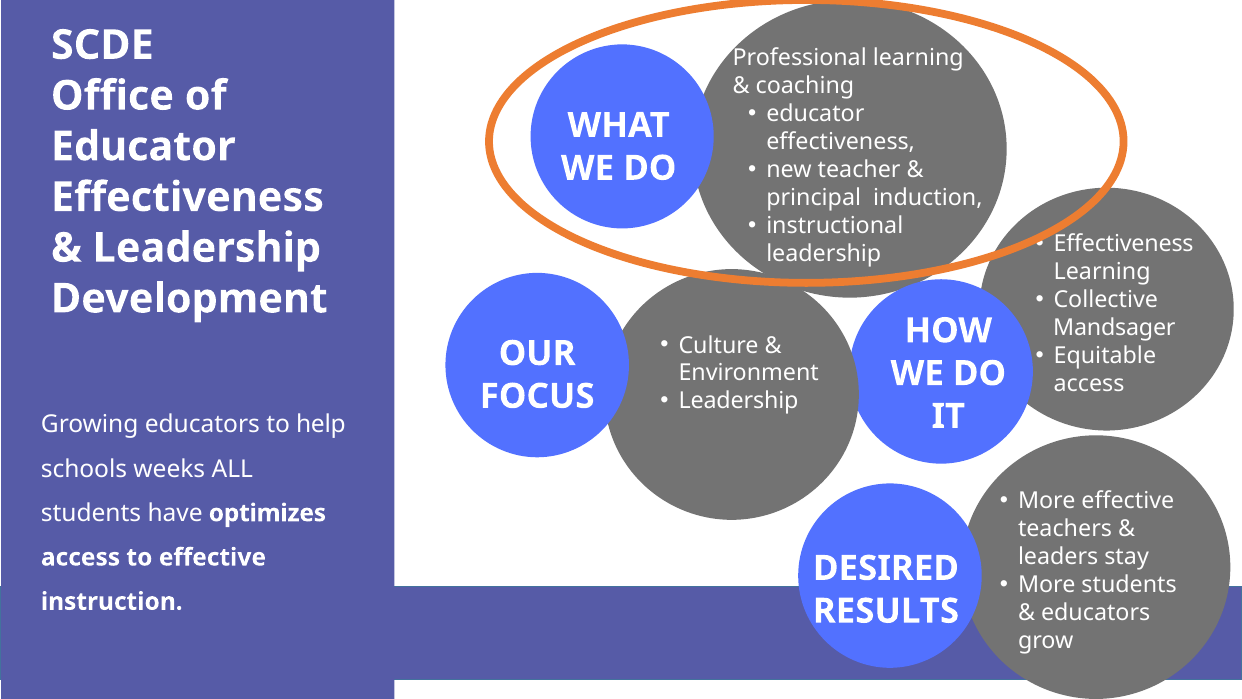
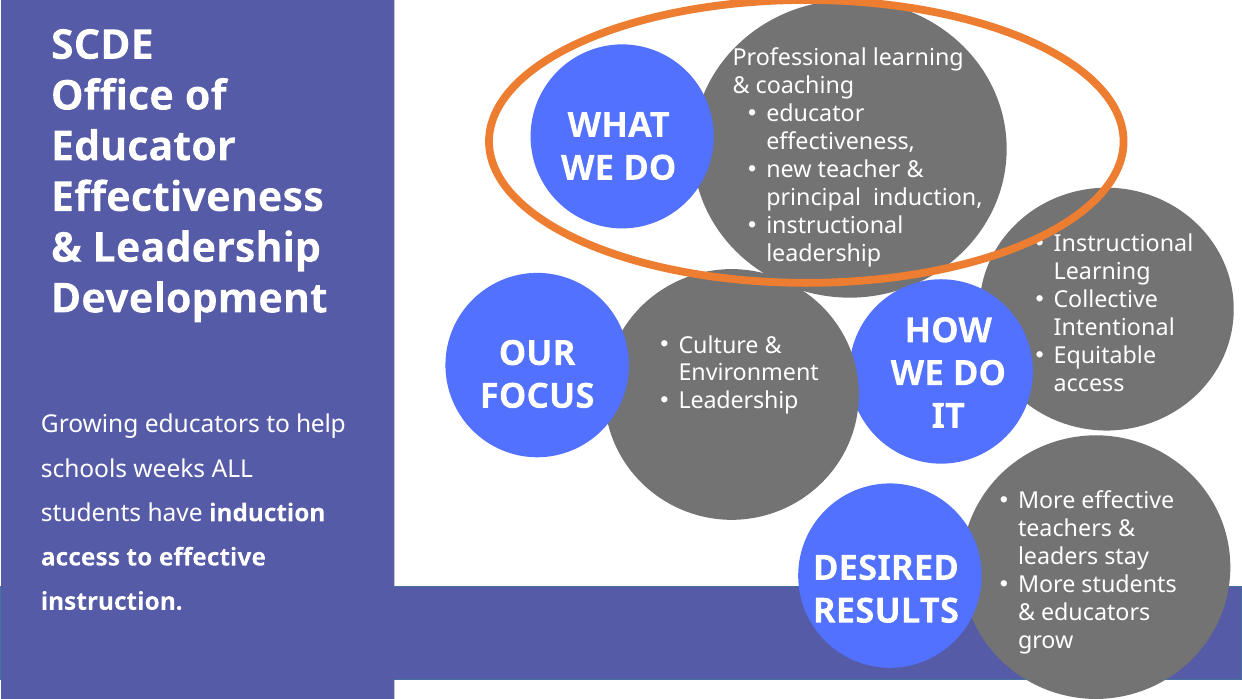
Effectiveness: Effectiveness -> Instructional (1124, 244)
Mandsager: Mandsager -> Intentional (1114, 328)
have optimizes: optimizes -> induction (267, 513)
